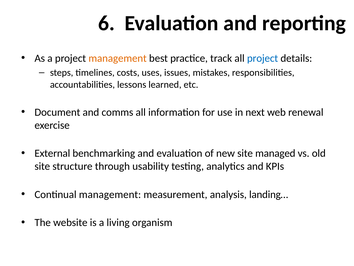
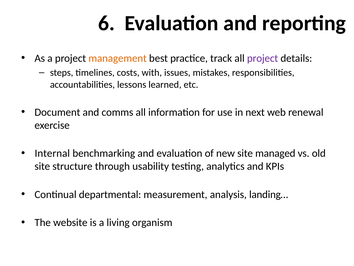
project colour: blue -> purple (263, 58)
uses: uses -> with (152, 73)
External: External -> Internal (52, 153)
Continual management: management -> departmental (110, 194)
